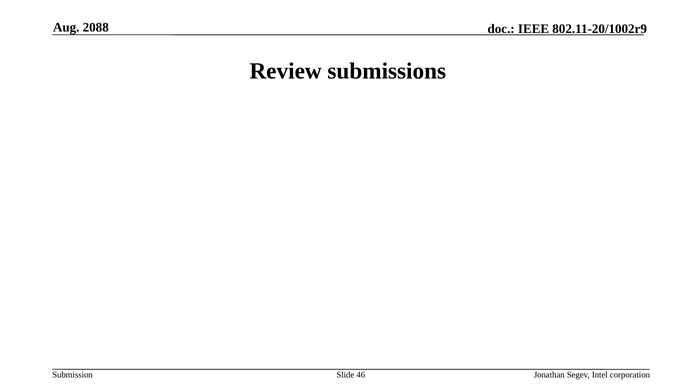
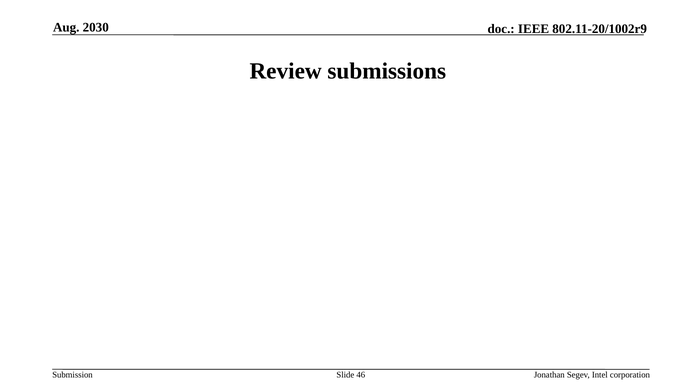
2088: 2088 -> 2030 (96, 28)
